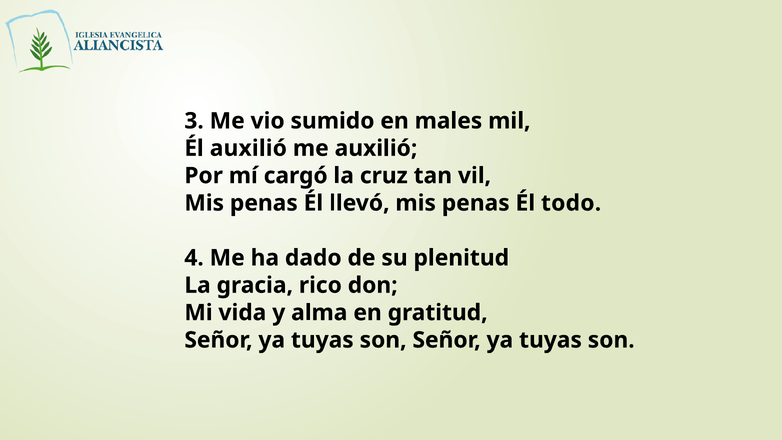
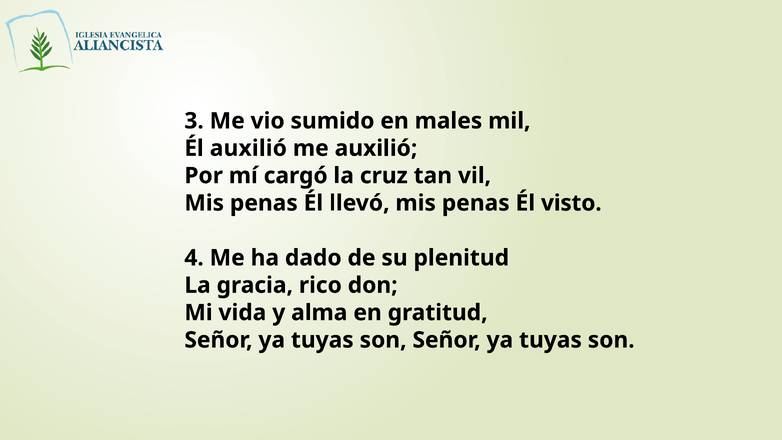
todo: todo -> visto (571, 203)
